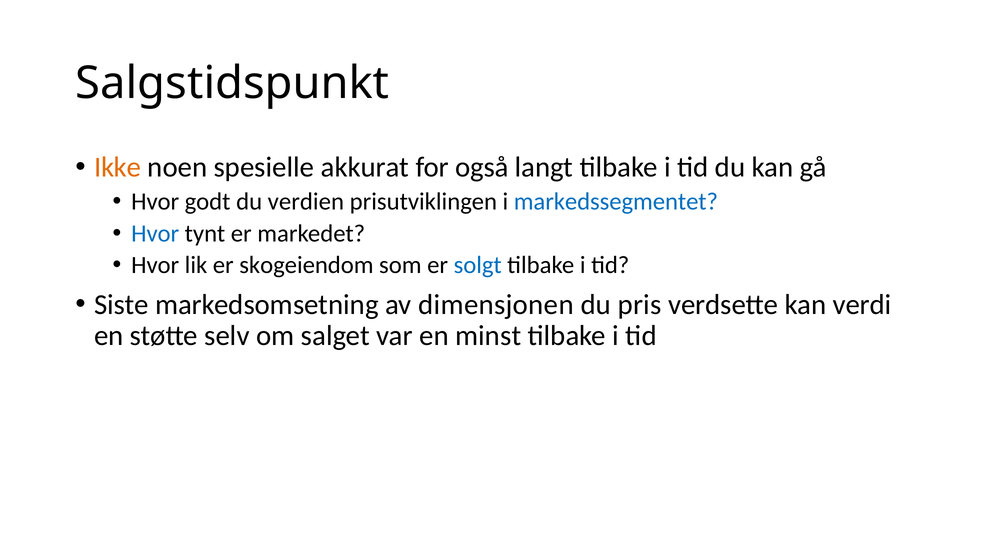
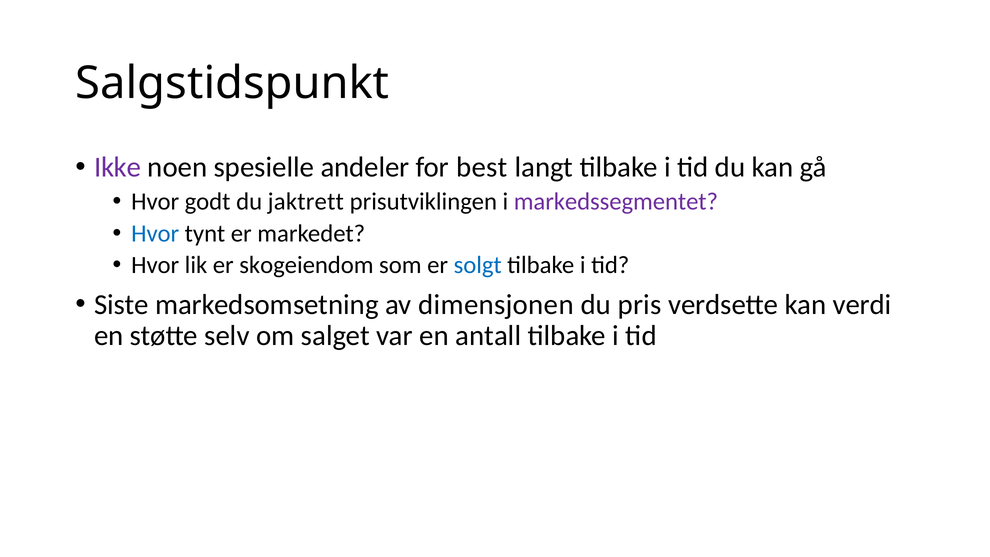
Ikke colour: orange -> purple (118, 167)
akkurat: akkurat -> andeler (365, 167)
også: også -> best (482, 167)
verdien: verdien -> jaktrett (306, 202)
markedssegmentet colour: blue -> purple (616, 202)
minst: minst -> antall (488, 336)
